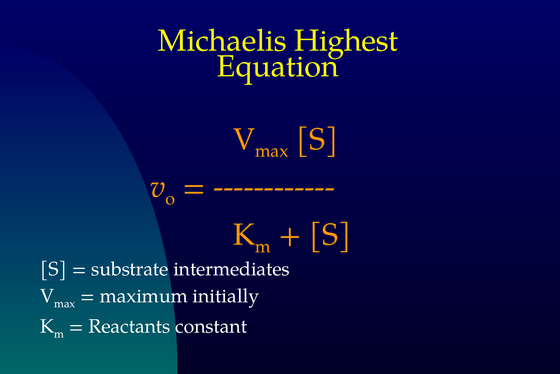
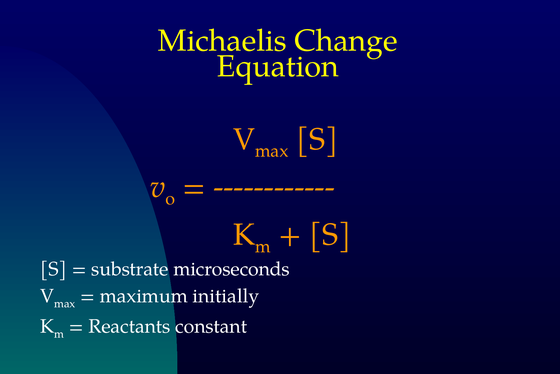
Highest: Highest -> Change (346, 41)
intermediates: intermediates -> microseconds (232, 269)
